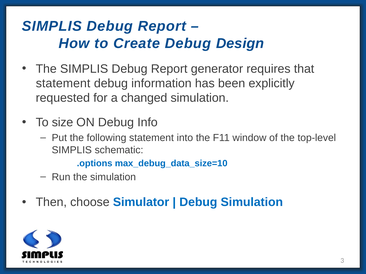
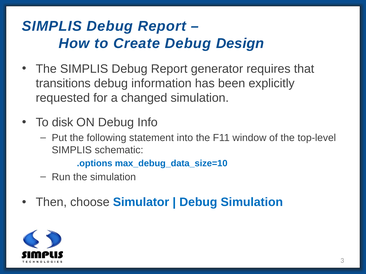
statement: statement -> transitions (63, 83)
size: size -> disk (63, 123)
